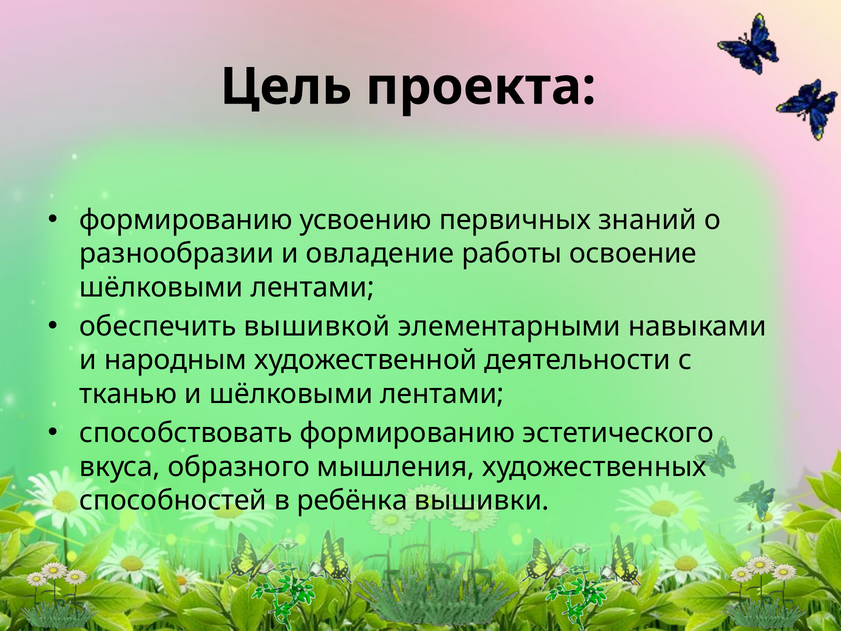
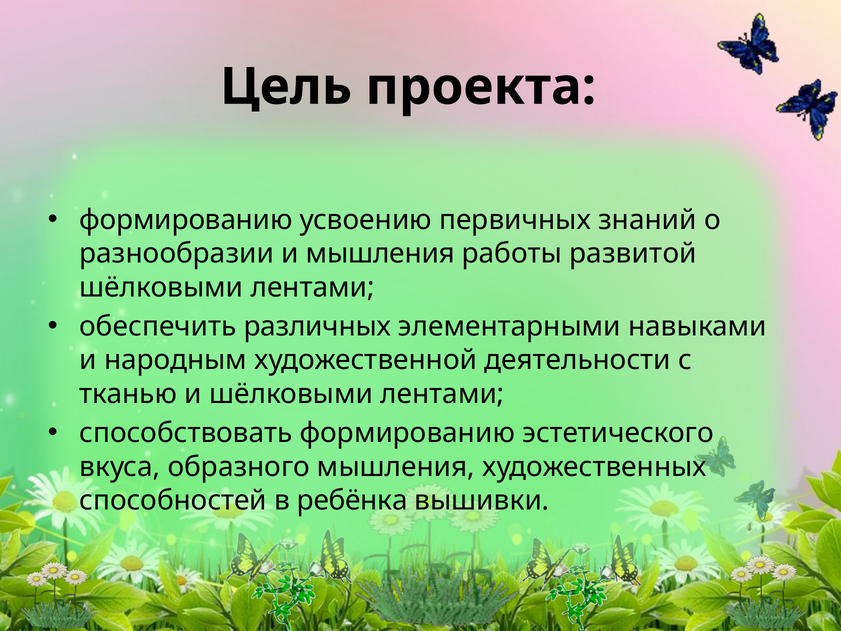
и овладение: овладение -> мышления (380, 254)
освоение: освоение -> развитой (633, 254)
вышивкой: вышивкой -> различных (317, 326)
